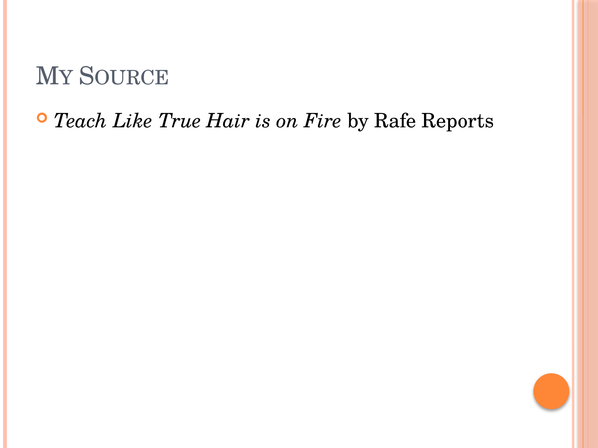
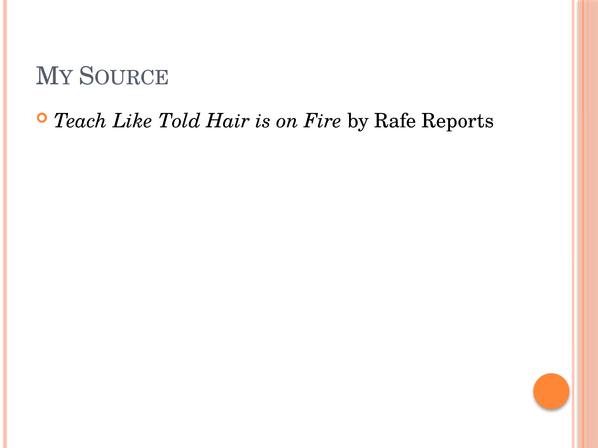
True: True -> Told (180, 121)
